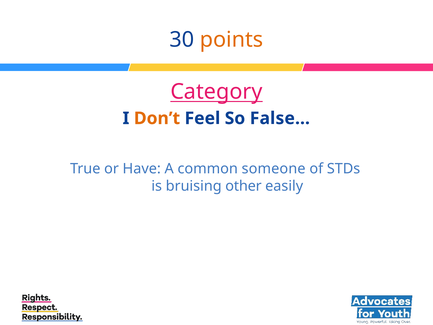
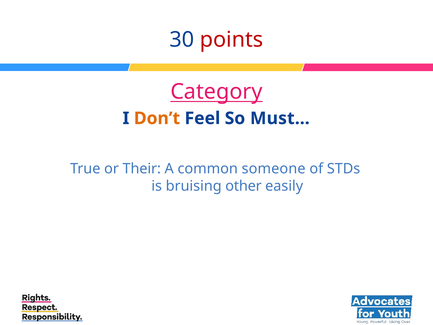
points colour: orange -> red (232, 40)
False…: False… -> Must… (280, 118)
Have: Have -> Their (142, 169)
